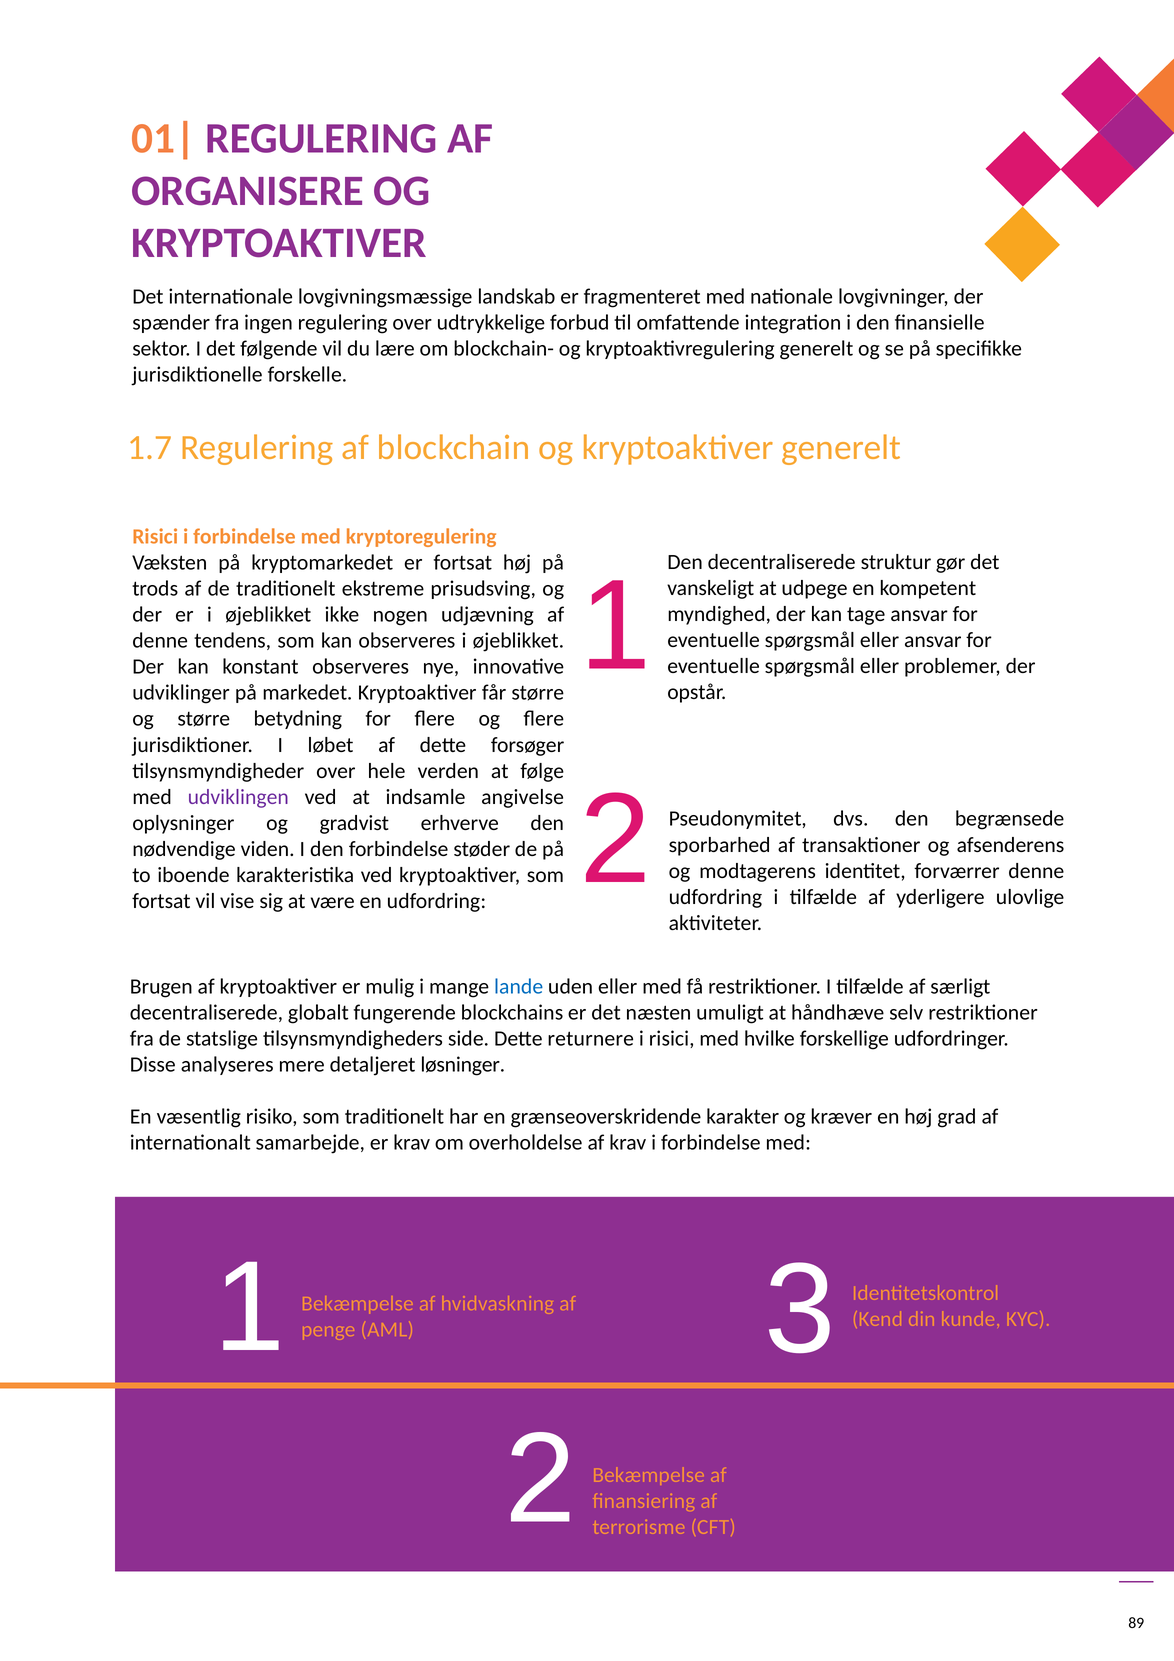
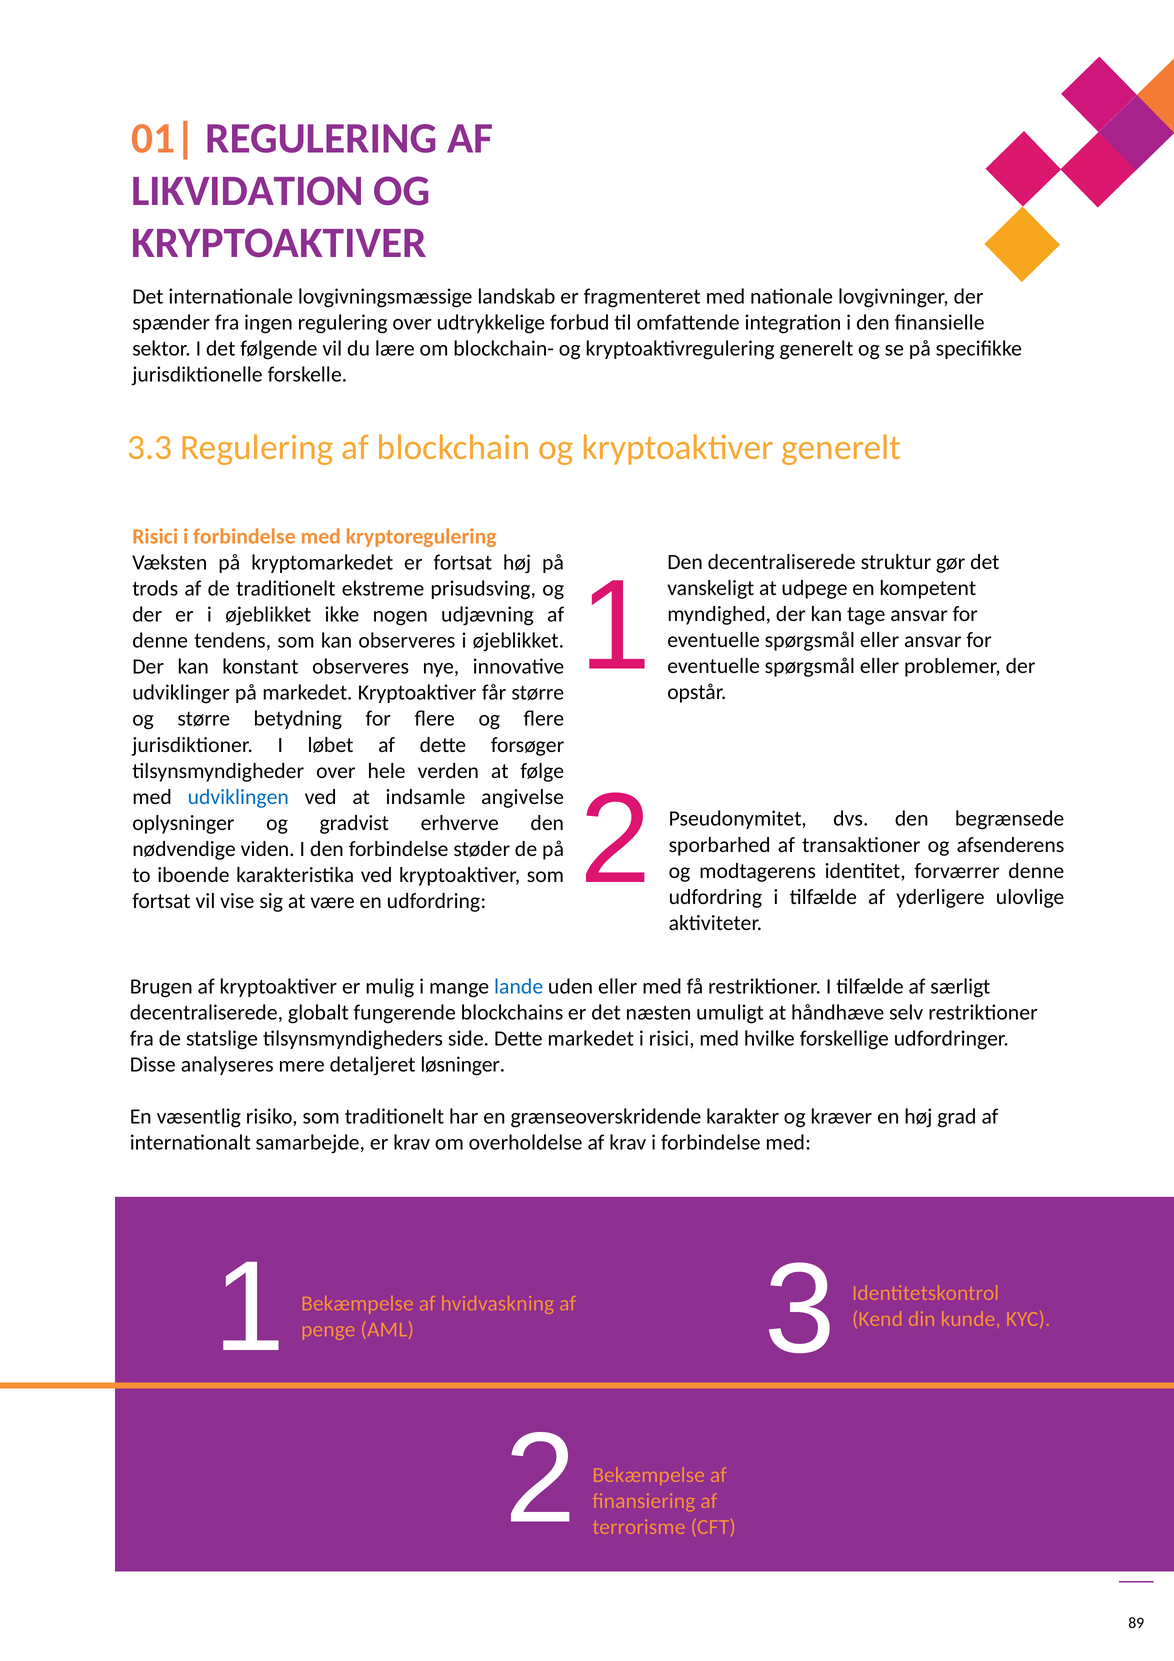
ORGANISERE: ORGANISERE -> LIKVIDATION (248, 191)
1.7: 1.7 -> 3.3 (150, 447)
udviklingen colour: purple -> blue (238, 797)
Dette returnere: returnere -> markedet (591, 1038)
